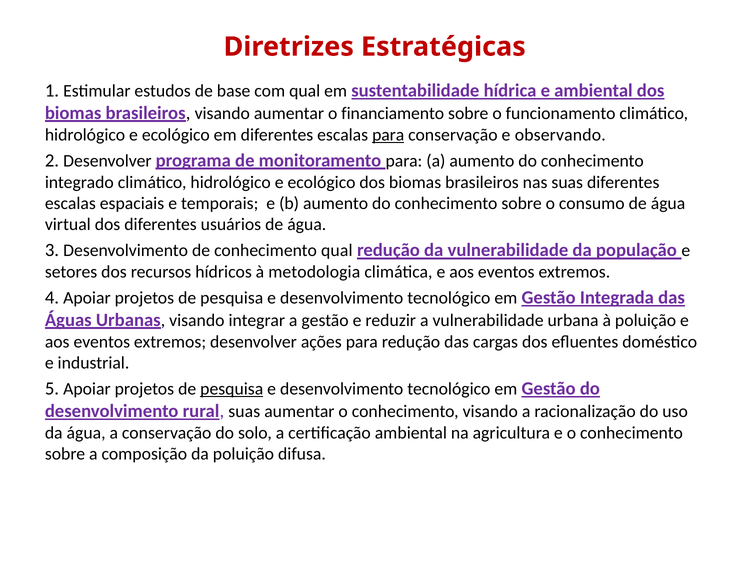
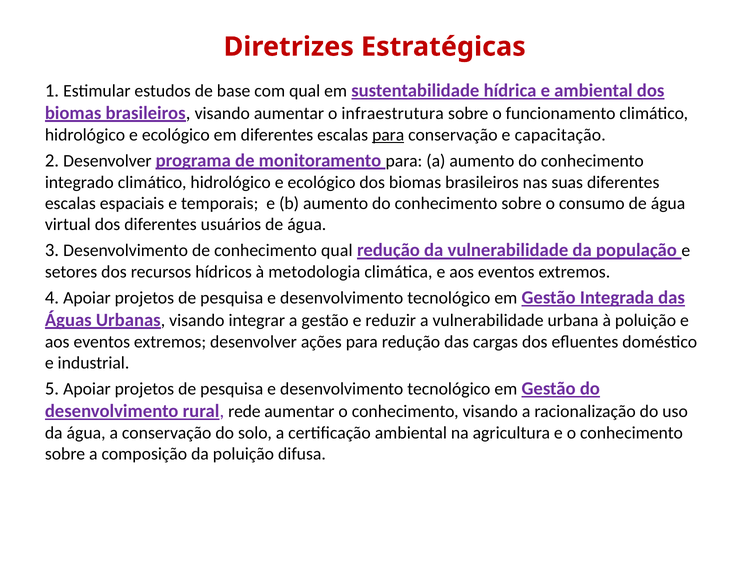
financiamento: financiamento -> infraestrutura (393, 113)
observando: observando -> capacitação (560, 135)
pesquisa underline: present -> none (232, 389)
rural suas: suas -> rede (244, 411)
